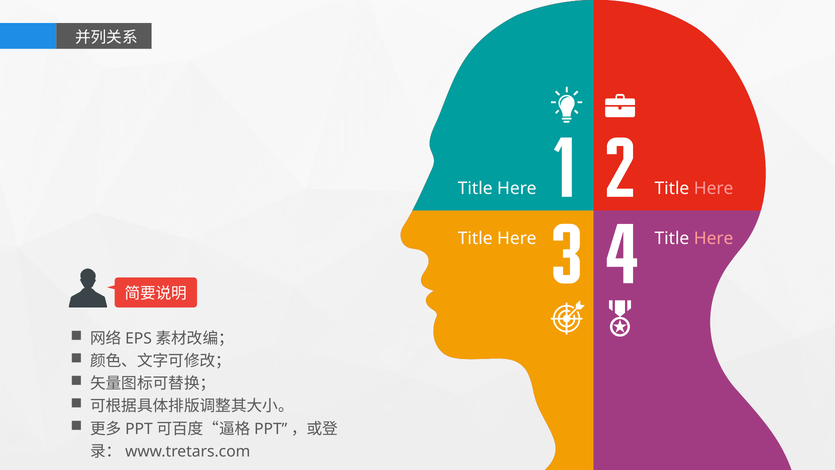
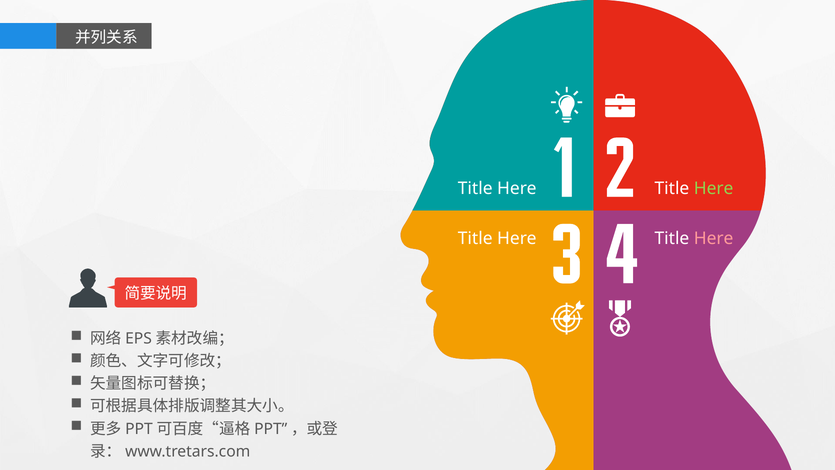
Here colour: pink -> light green (714, 188)
